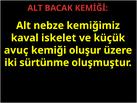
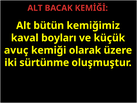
nebze: nebze -> bütün (49, 25)
iskelet: iskelet -> boyları (59, 38)
oluşur: oluşur -> olarak (85, 50)
